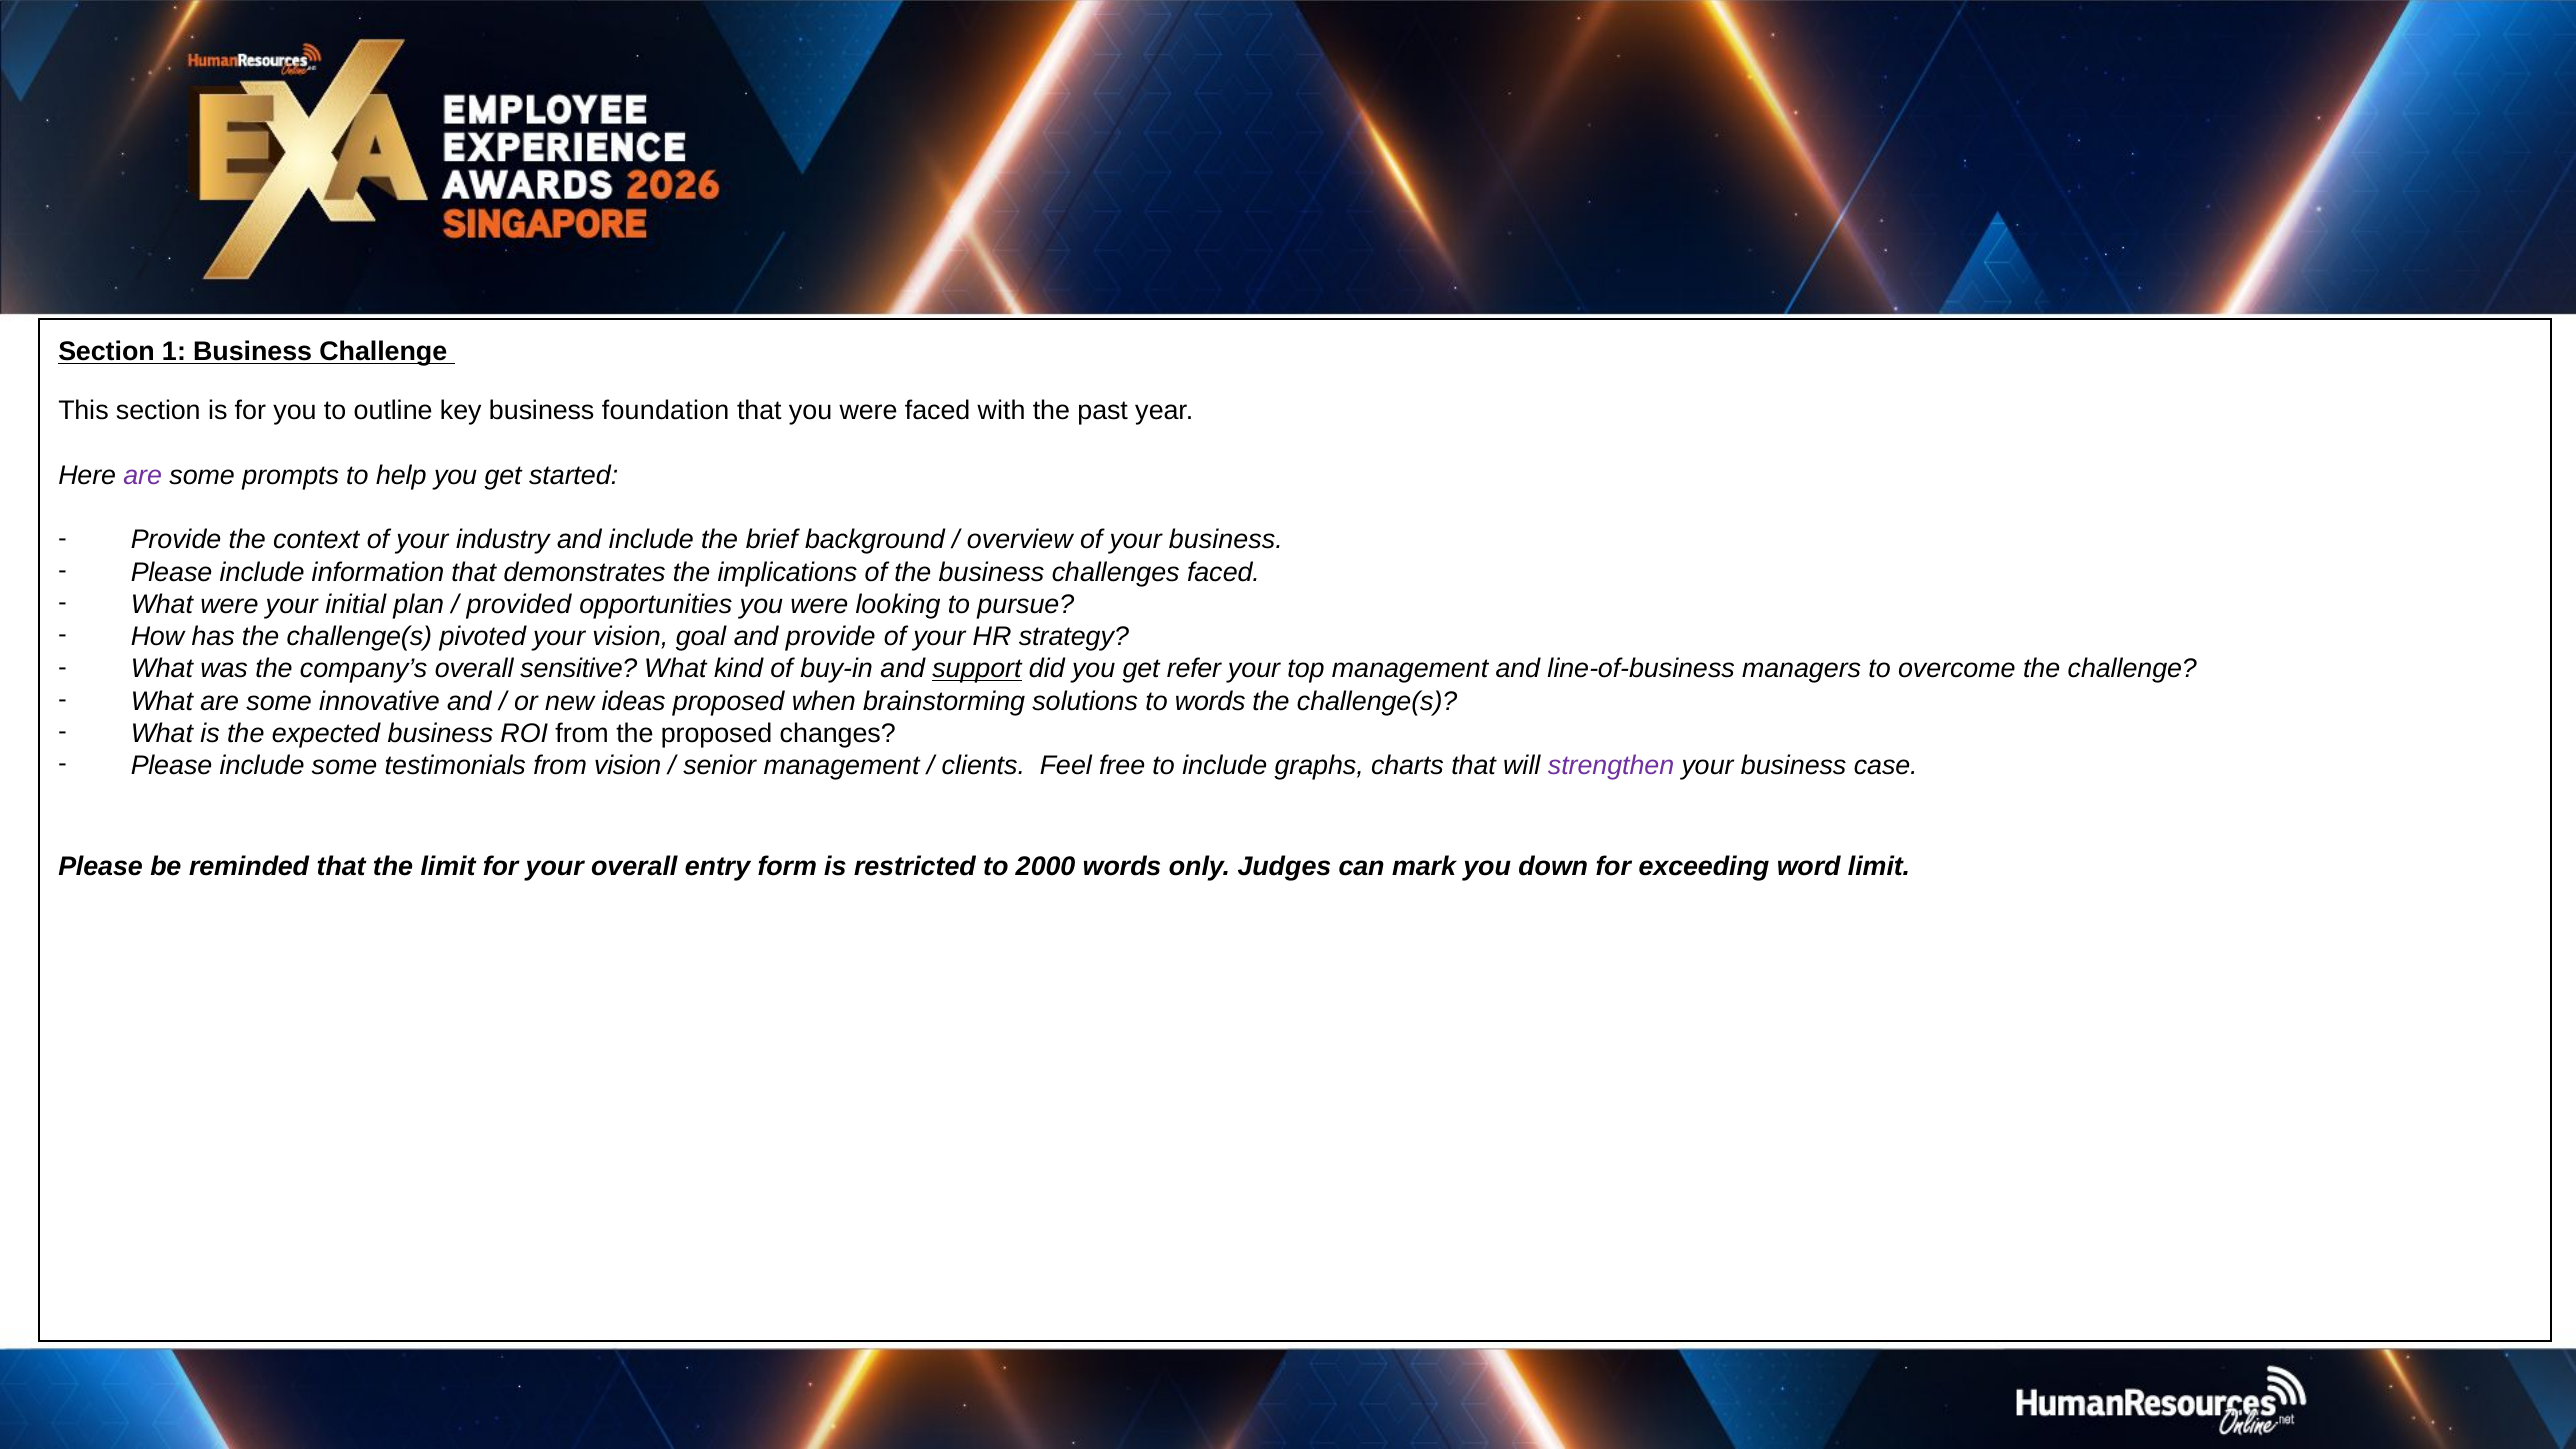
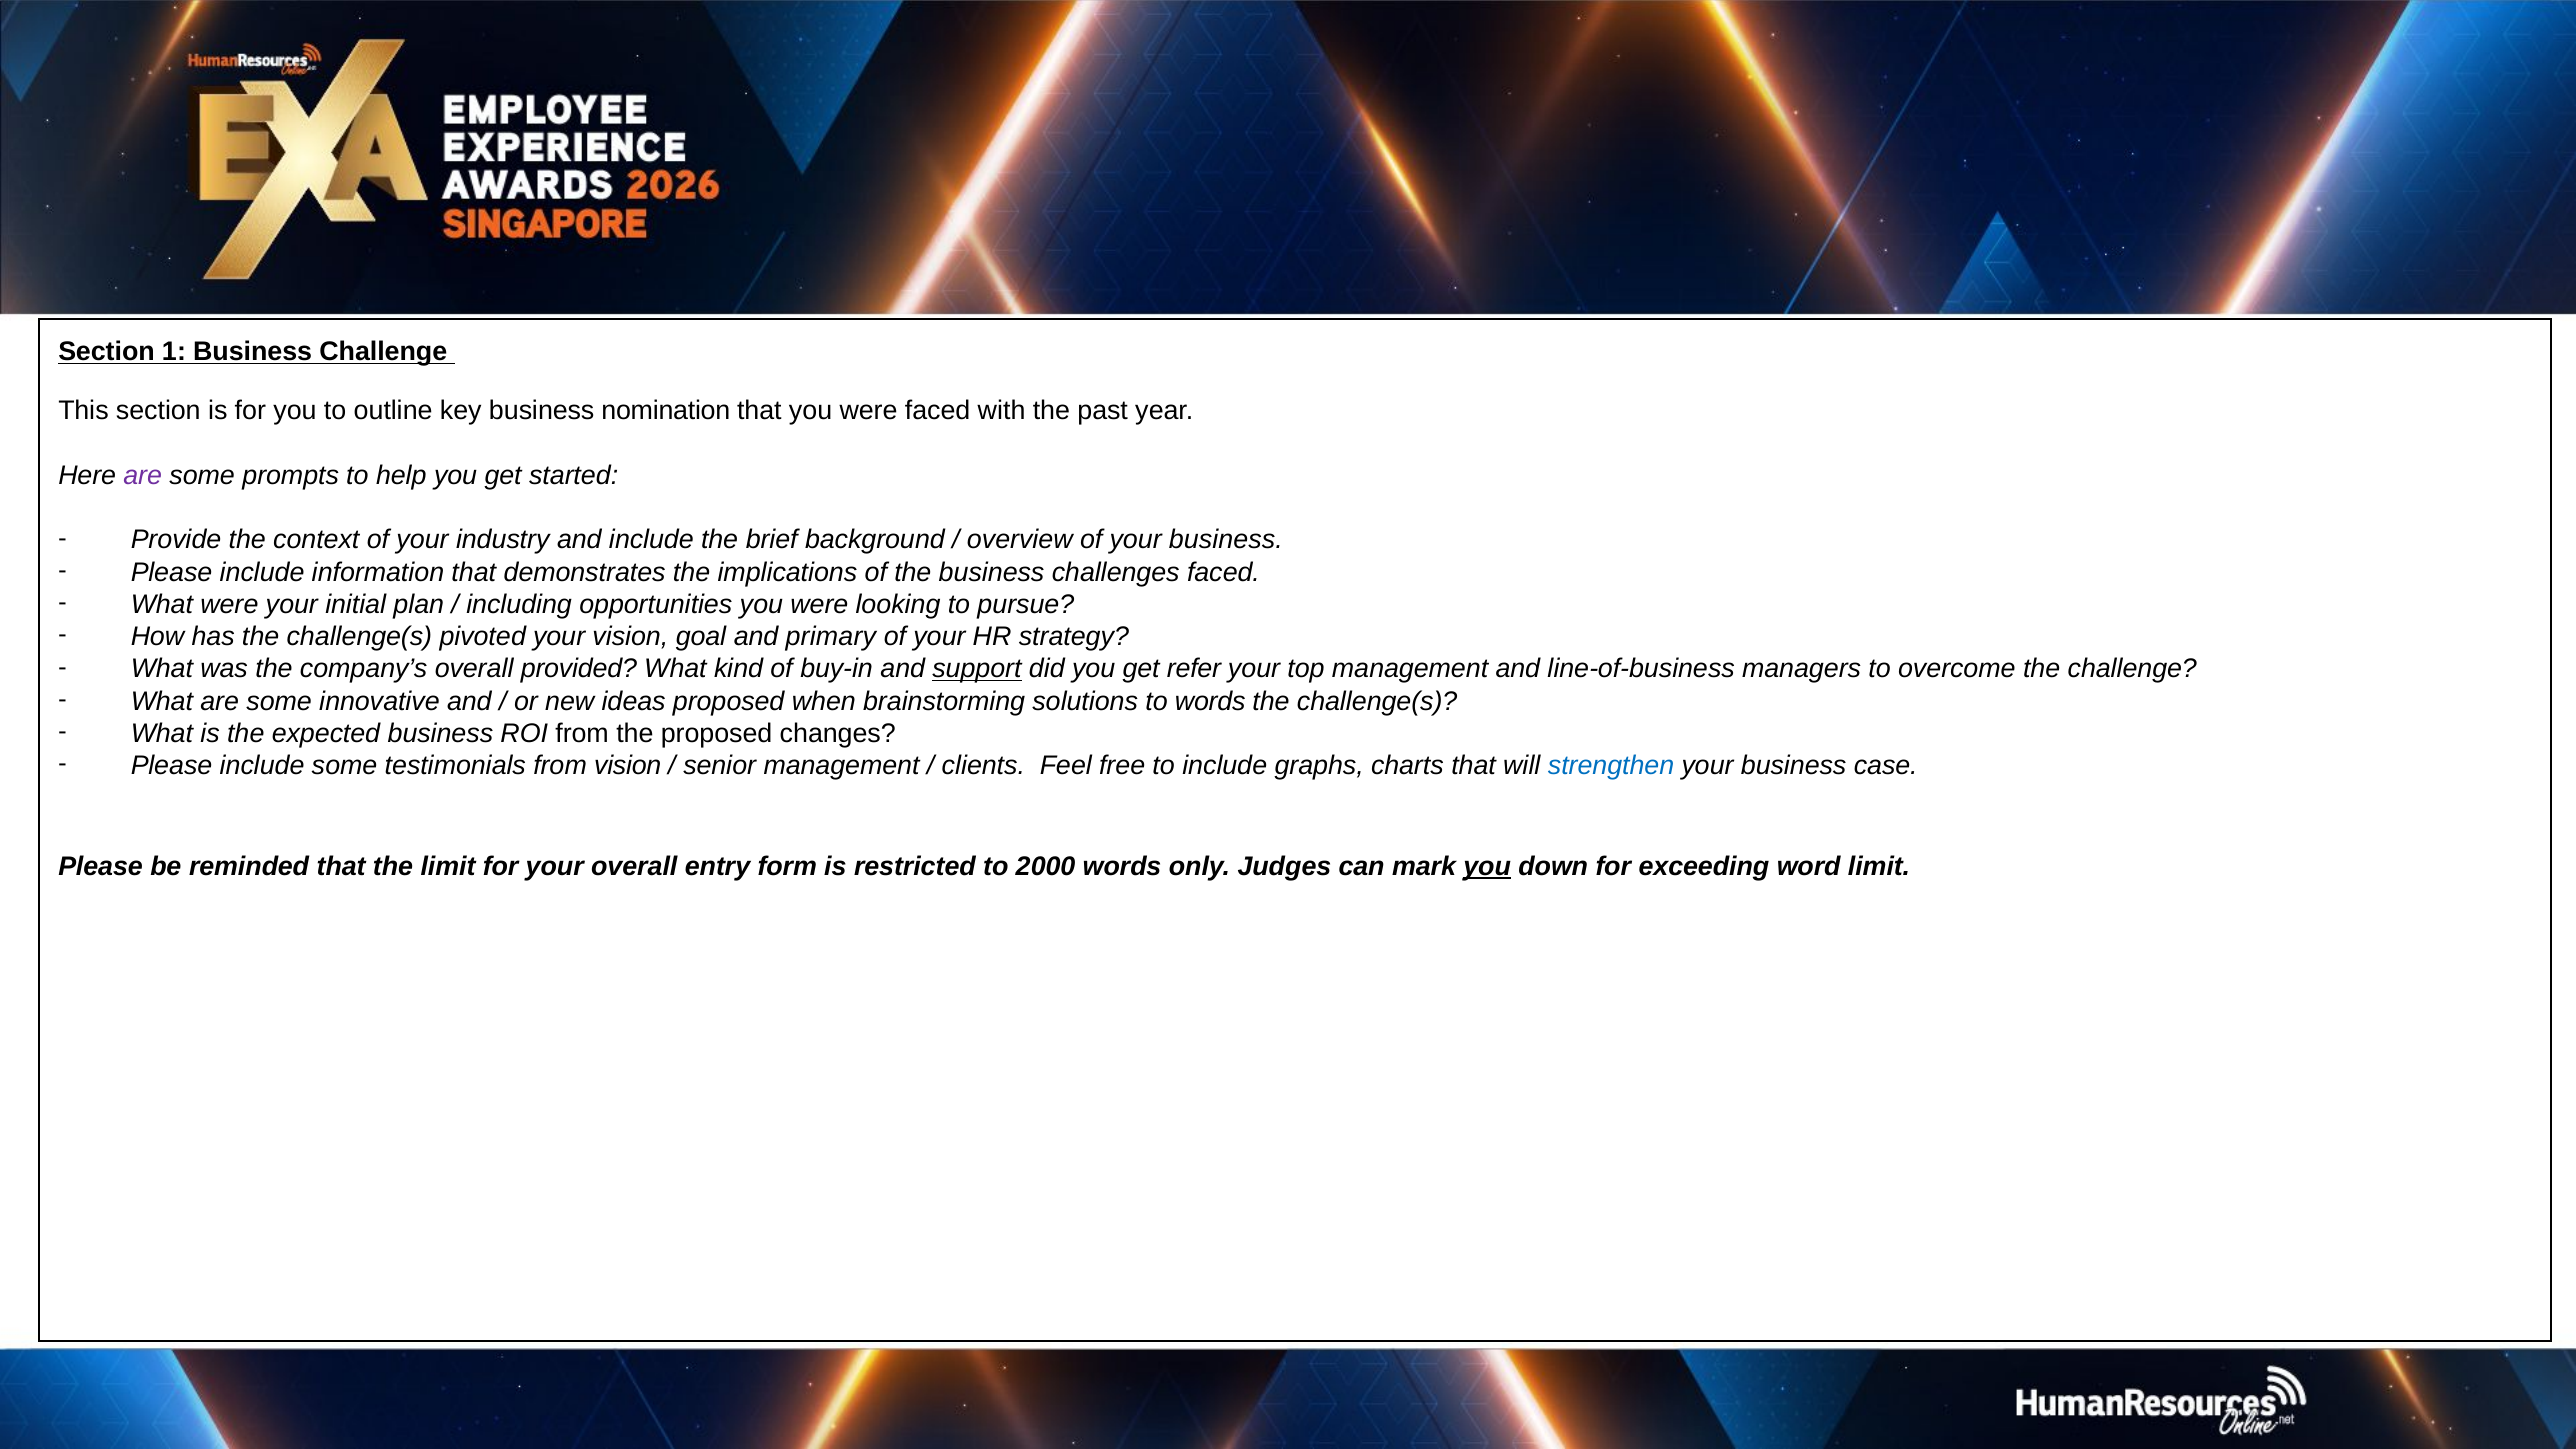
foundation: foundation -> nomination (666, 411)
provided: provided -> including (519, 604)
and provide: provide -> primary (831, 637)
sensitive: sensitive -> provided (579, 669)
strengthen colour: purple -> blue (1611, 766)
you underline: none -> present (1487, 867)
